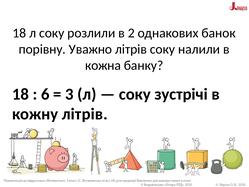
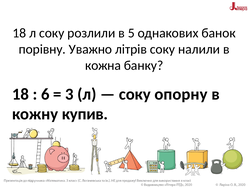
2: 2 -> 5 (131, 33)
зустрічі: зустрічі -> опорну (181, 94)
кожну літрів: літрів -> купив (85, 114)
